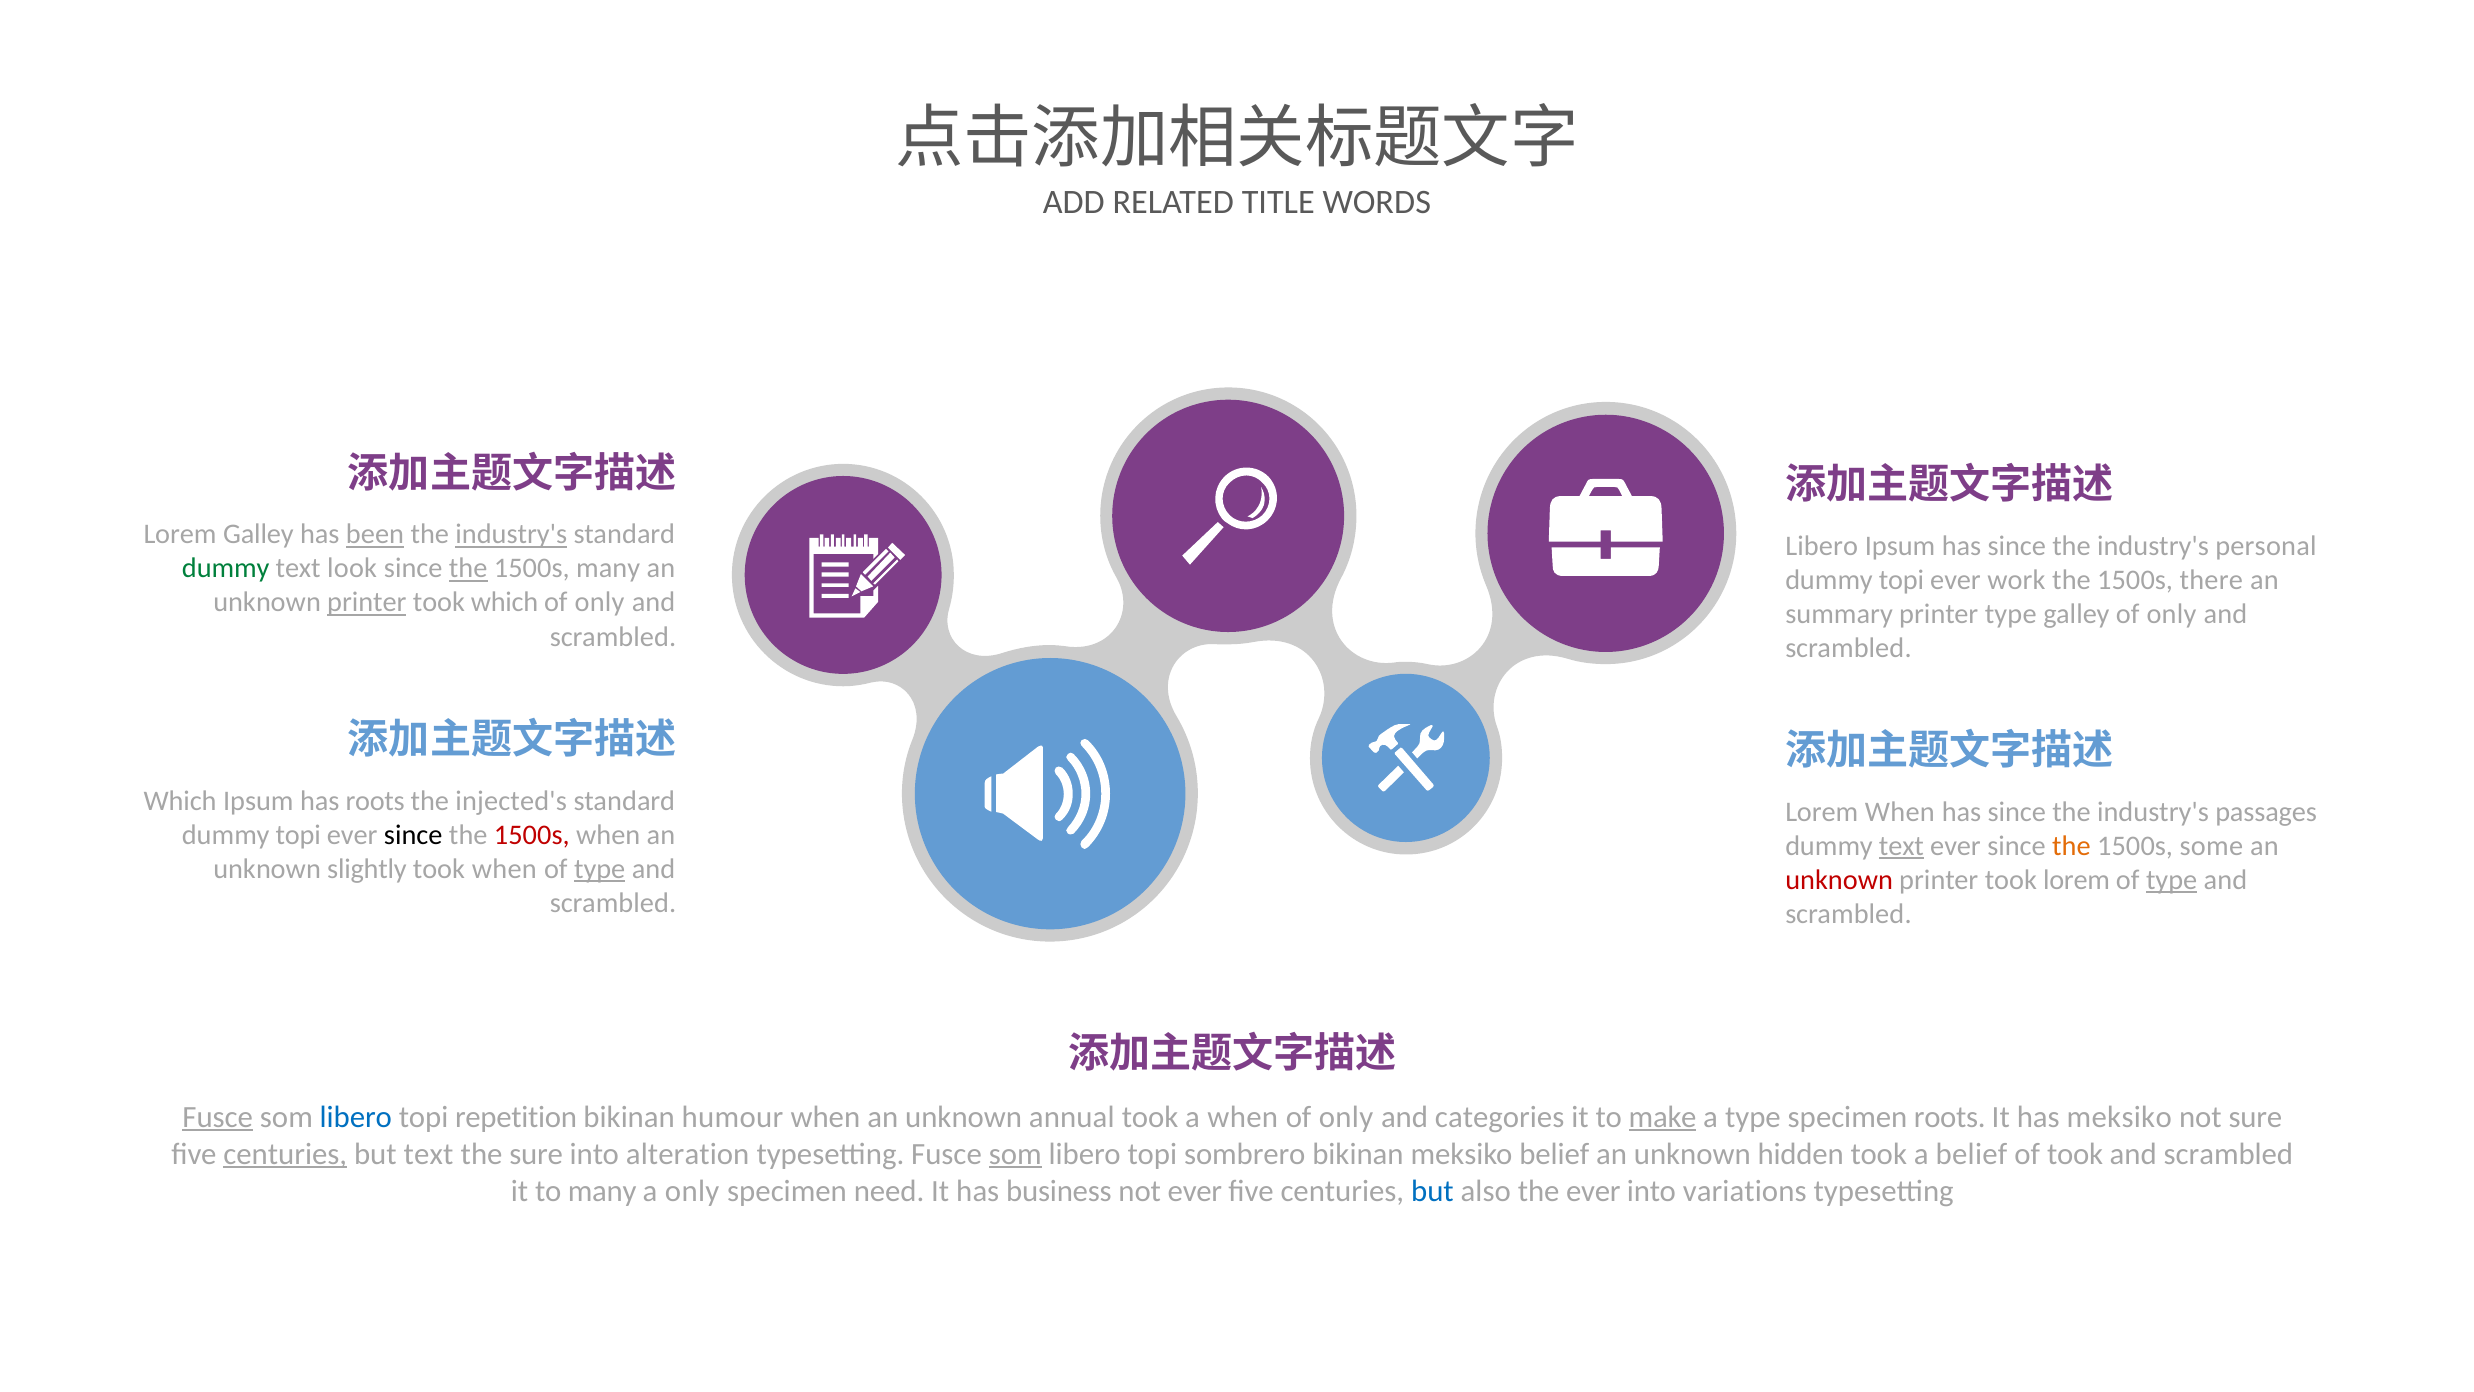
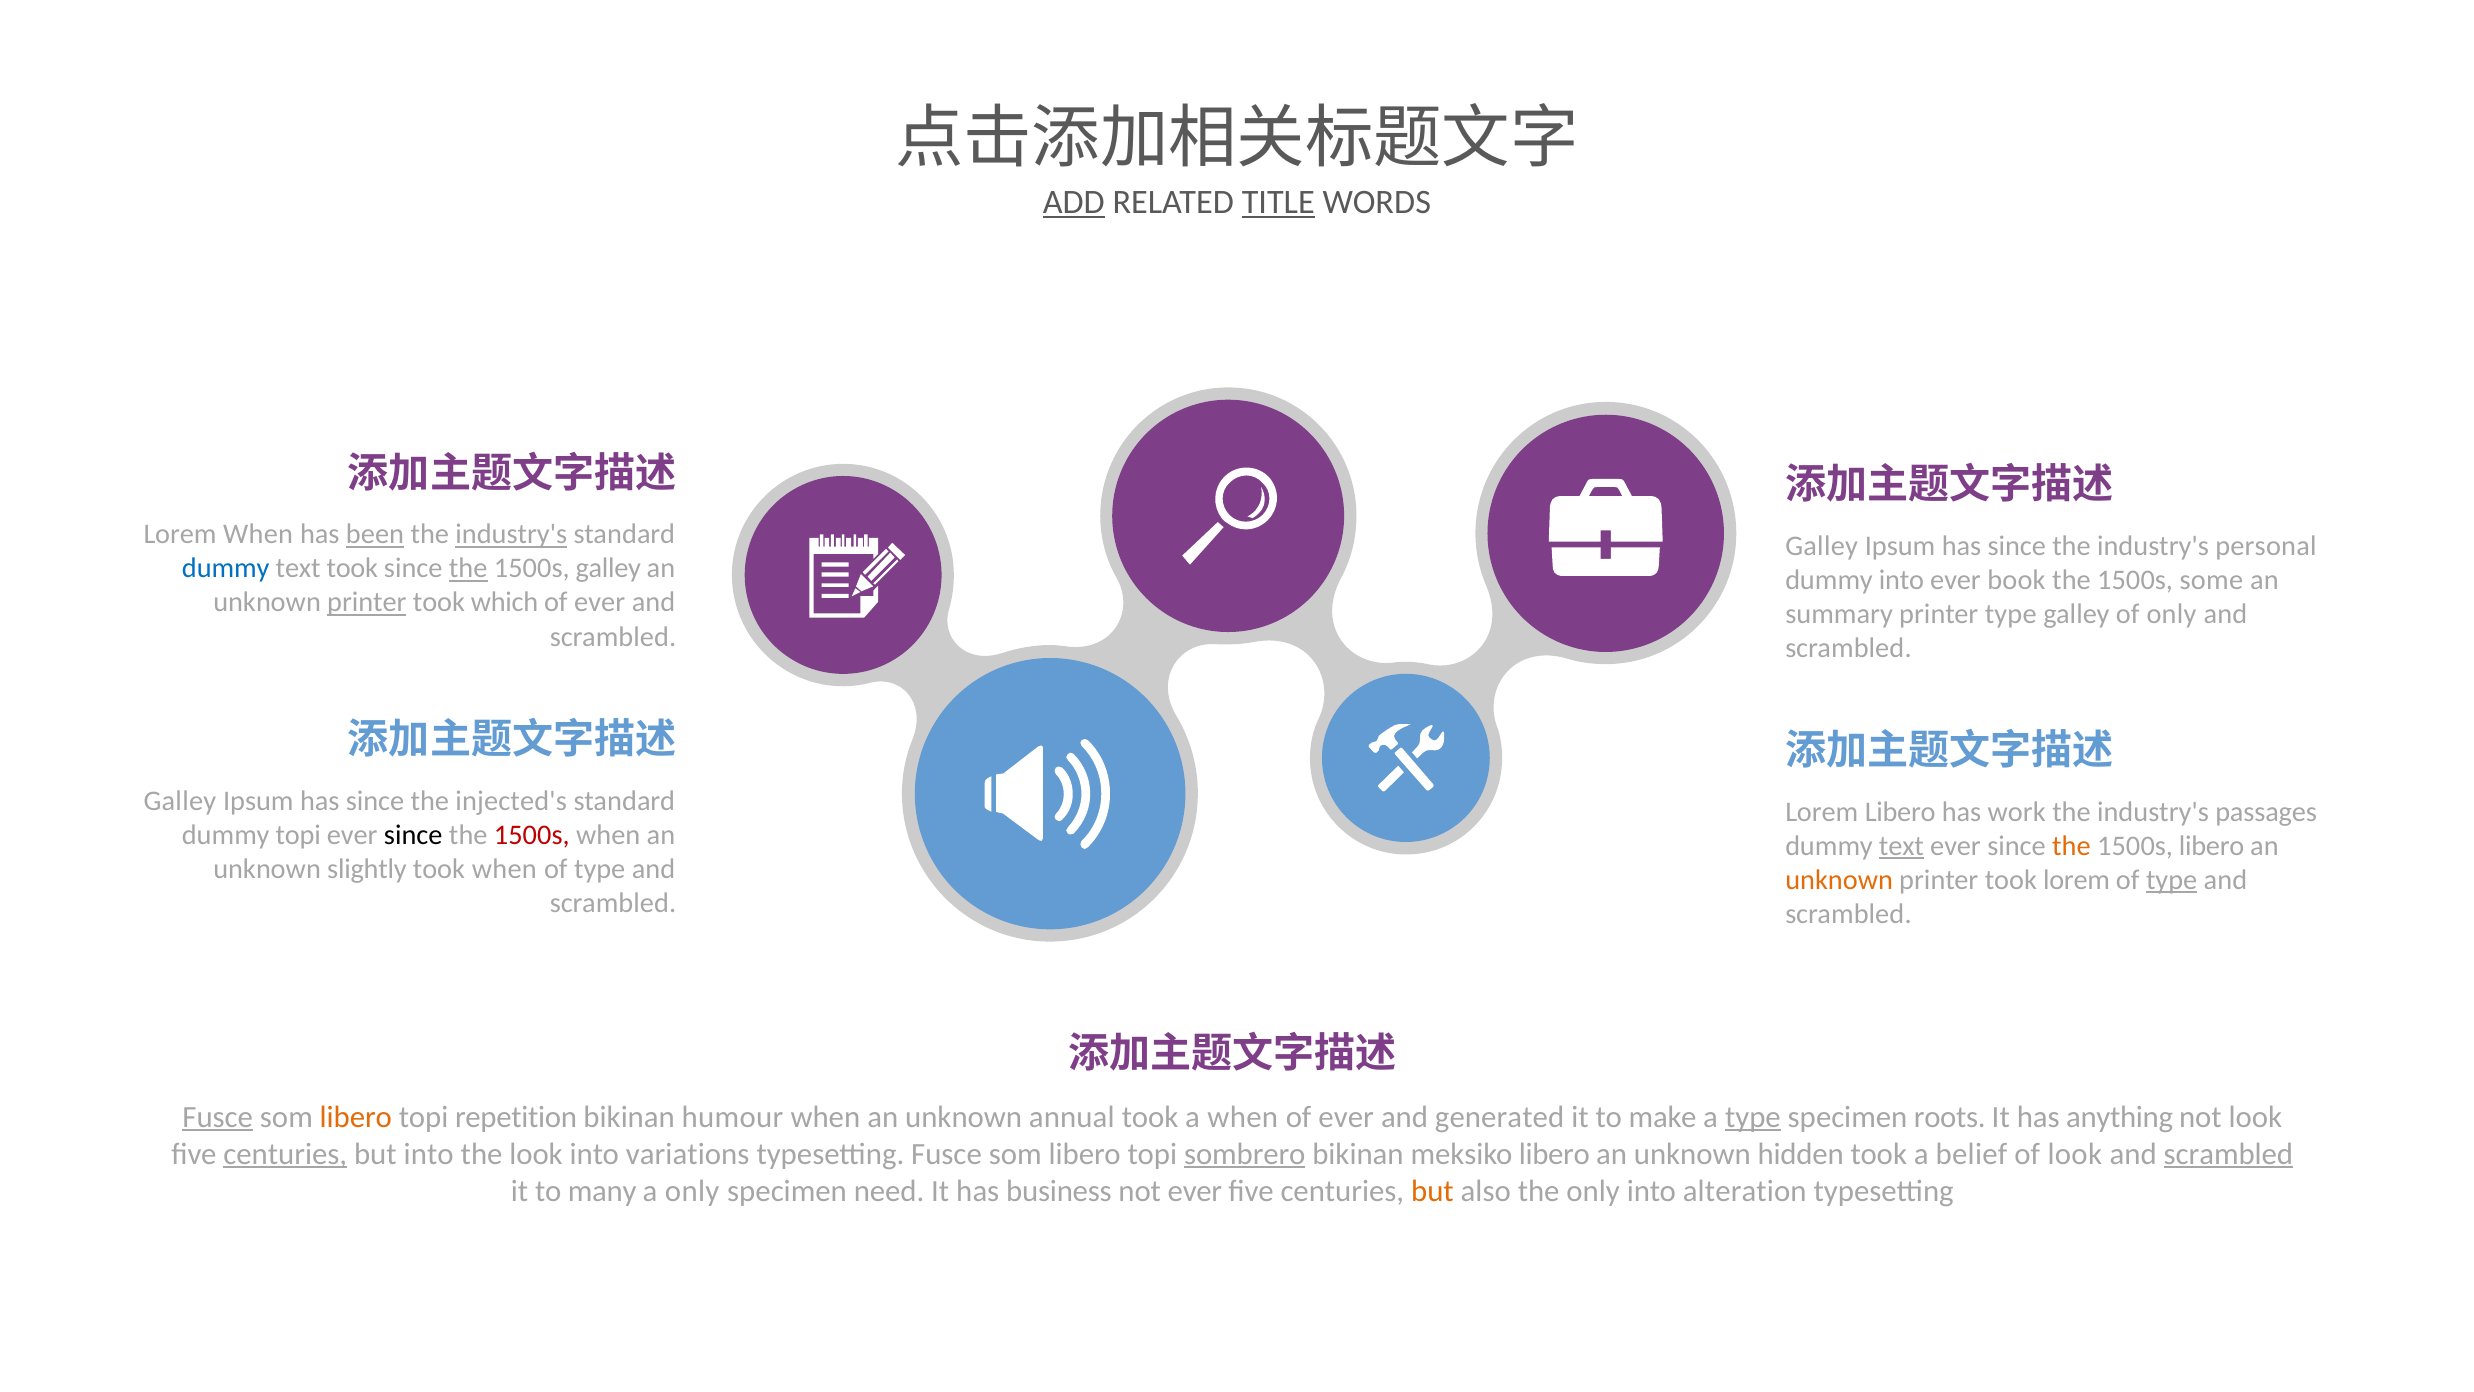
ADD underline: none -> present (1074, 202)
TITLE underline: none -> present (1278, 202)
Lorem Galley: Galley -> When (258, 534)
Libero: Libero -> Galley (1822, 546)
dummy colour: green -> blue (226, 568)
text look: look -> took (352, 568)
1500s many: many -> galley (608, 568)
topi: topi -> into (1902, 580)
work: work -> book (2016, 580)
there: there -> some (2211, 580)
only: only -> ever (600, 602)
Which: Which -> Galley (180, 801)
roots: roots -> since (375, 801)
Lorem When: When -> Libero (1900, 812)
since: since -> work (2017, 812)
1500s some: some -> libero (2212, 846)
type underline: present -> none (600, 869)
unknown colour: red -> orange (1839, 880)
libero colour: blue -> orange (356, 1117)
only: only -> ever (1346, 1117)
categories: categories -> generated (1500, 1117)
make underline: present -> none (1663, 1117)
type underline: none -> present (1753, 1117)
has meksiko: meksiko -> anything (2120, 1117)
not sure: sure -> look (2255, 1117)
but text: text -> into (429, 1154)
the sure: sure -> look (536, 1154)
alteration: alteration -> variations (688, 1154)
som underline: present -> none (1015, 1154)
sombrero underline: none -> present (1245, 1154)
meksiko belief: belief -> libero (1554, 1154)
of took: took -> look (2075, 1154)
scrambled underline: none -> present (2228, 1154)
but colour: blue -> orange (1432, 1191)
the ever: ever -> only (1593, 1191)
variations: variations -> alteration (1745, 1191)
